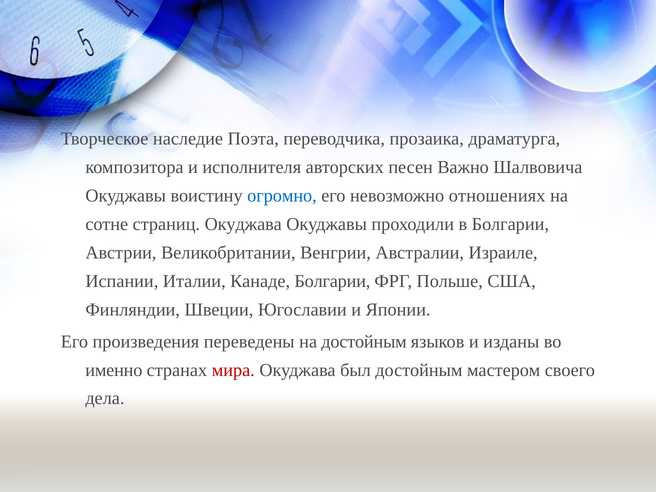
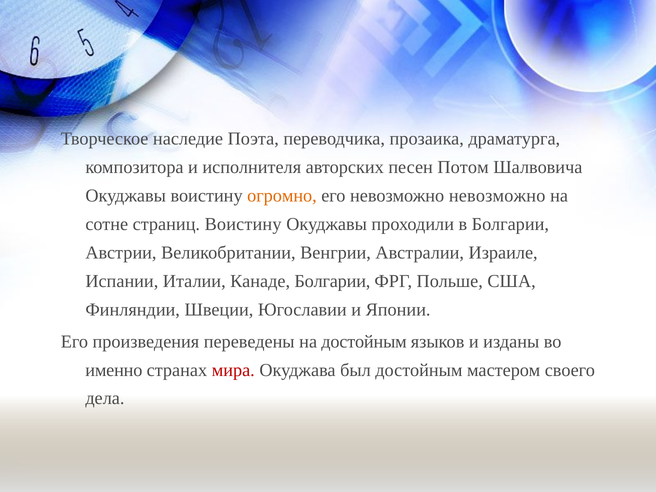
Важно: Важно -> Потом (463, 167)
огромно colour: blue -> orange (282, 196)
невозможно отношениях: отношениях -> невозможно (497, 196)
страниц Окуджава: Окуджава -> Воистину (243, 224)
